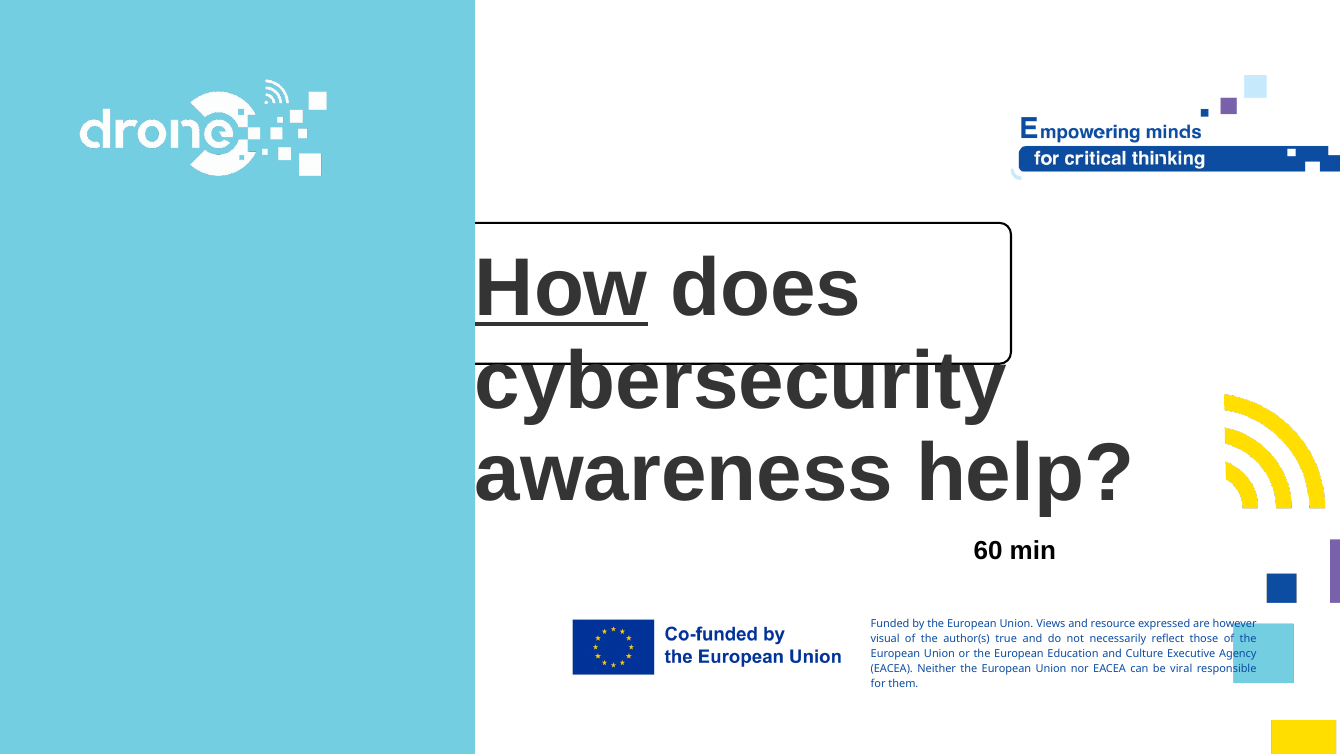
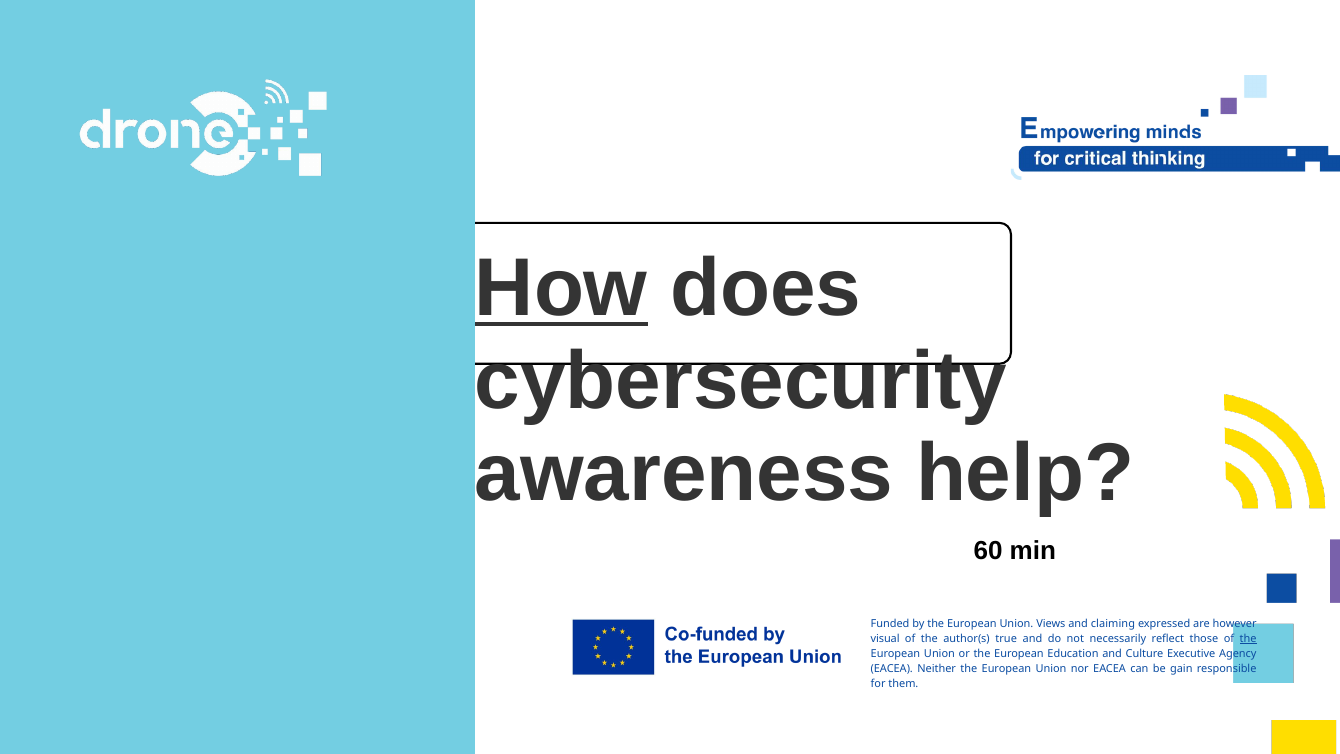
resource: resource -> claiming (1113, 624)
the underline: none -> present (1248, 639)
viral: viral -> gain (1181, 669)
